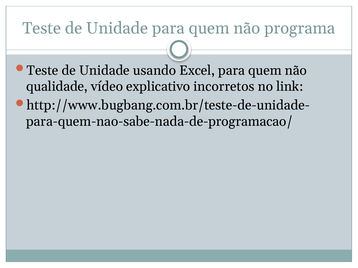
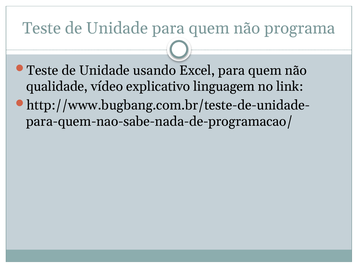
incorretos: incorretos -> linguagem (224, 87)
